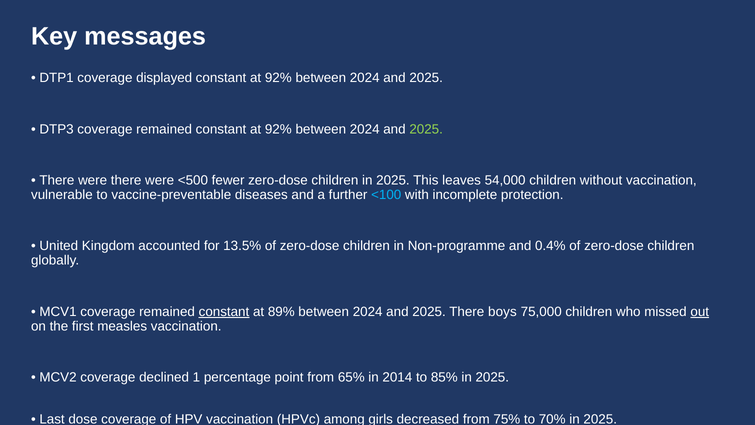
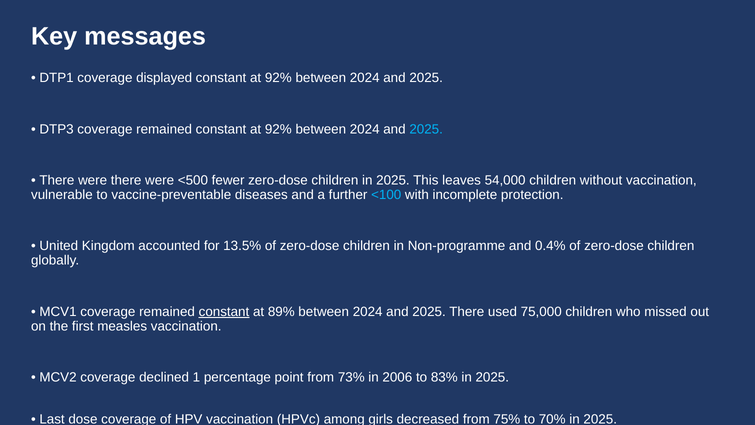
2025 colour: light green -> light blue (426, 129)
boys: boys -> used (502, 312)
out underline: present -> none (700, 312)
65%: 65% -> 73% (351, 377)
2014: 2014 -> 2006 (397, 377)
85%: 85% -> 83% (444, 377)
